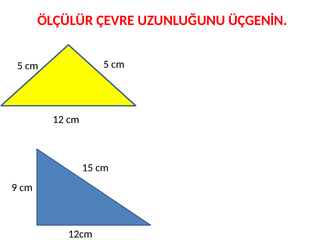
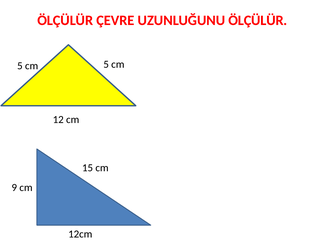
UZUNLUĞUNU ÜÇGENİN: ÜÇGENİN -> ÖLÇÜLÜR (258, 20)
